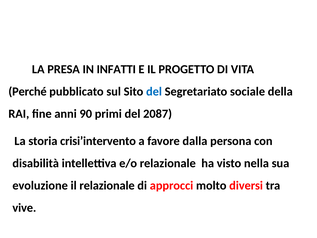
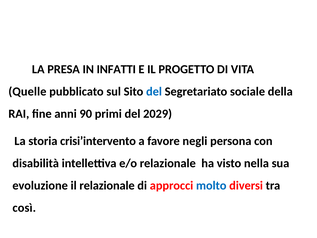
Perché: Perché -> Quelle (27, 91)
2087: 2087 -> 2029 (158, 114)
dalla: dalla -> negli (195, 141)
molto colour: black -> blue (211, 185)
vive: vive -> così (24, 208)
